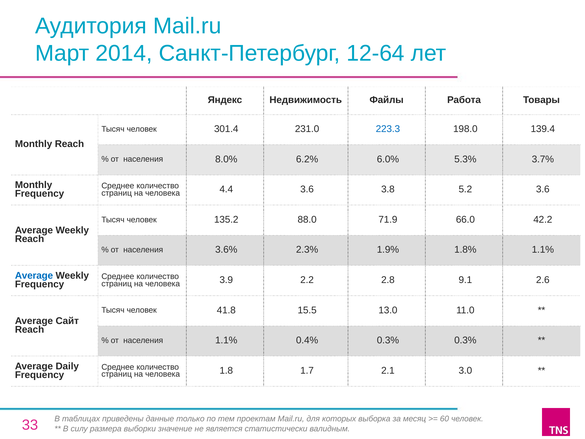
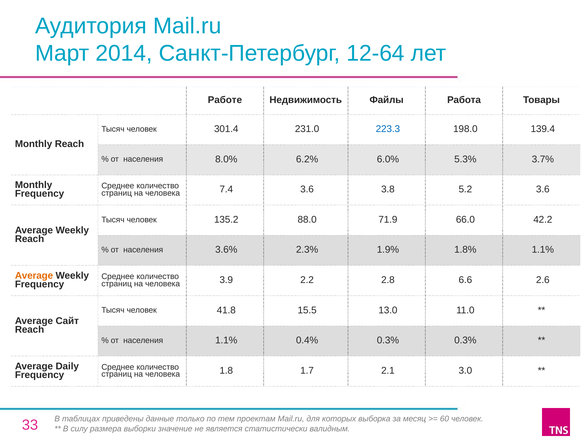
Яндекс: Яндекс -> Работе (225, 100)
4.4: 4.4 -> 7.4 (226, 189)
Average colour: blue -> orange (34, 275)
9.1: 9.1 -> 6.6 (465, 280)
